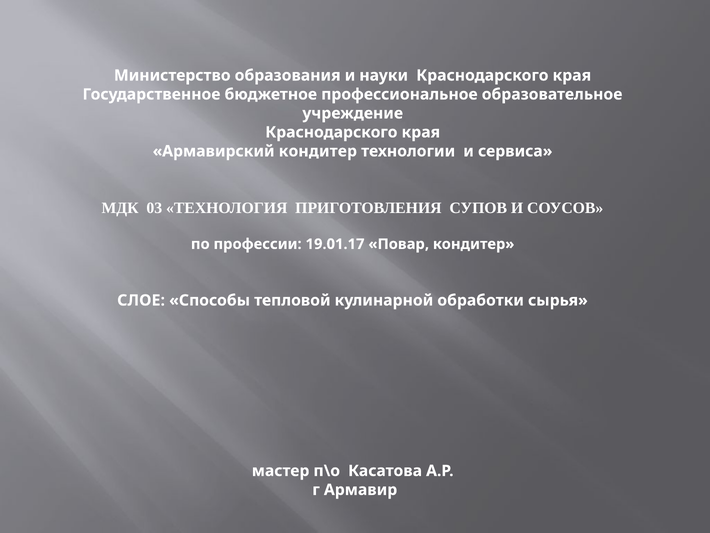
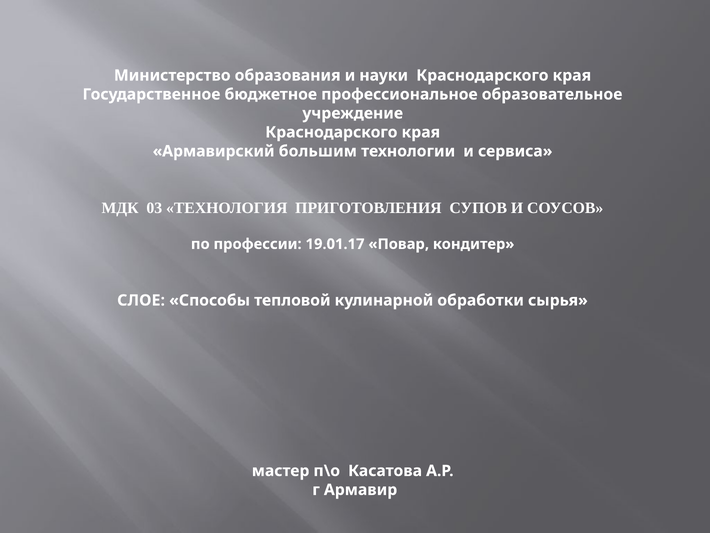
Армавирский кондитер: кондитер -> большим (318, 151)
